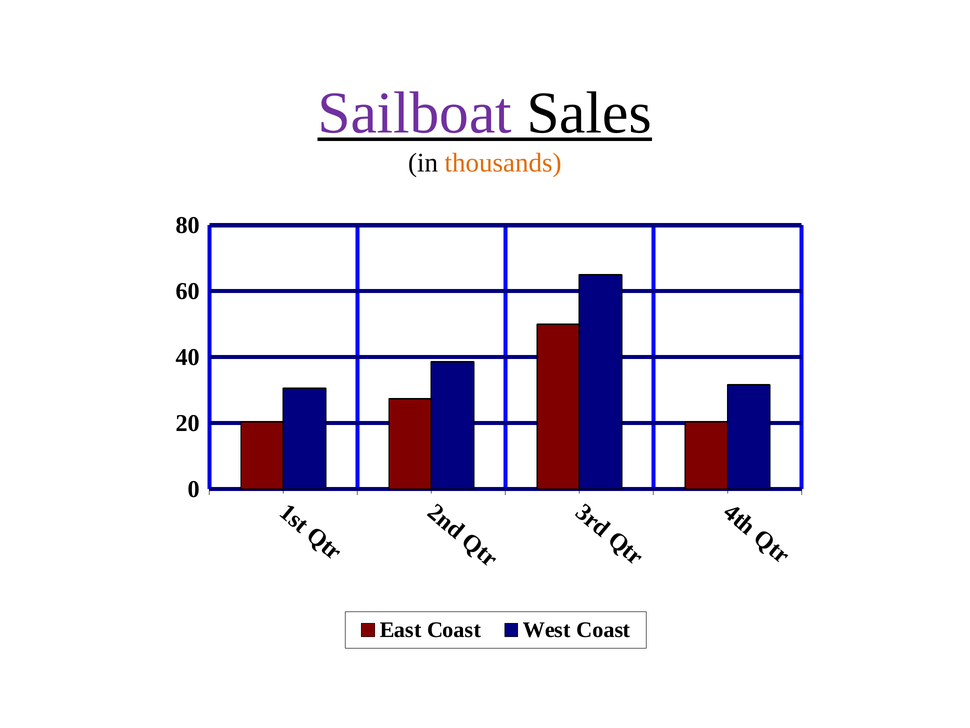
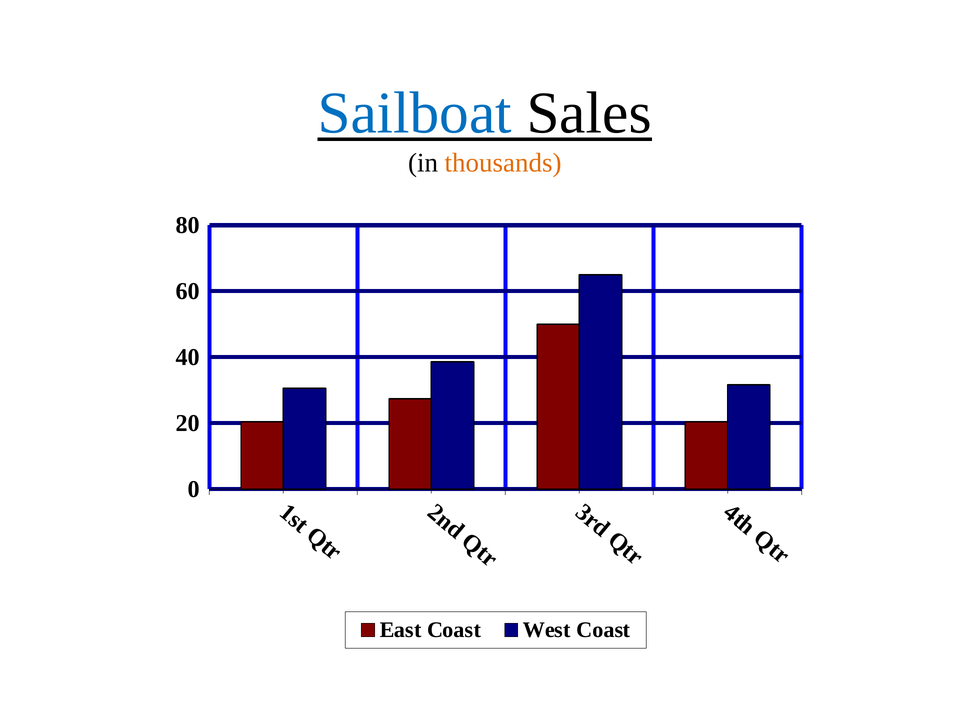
Sailboat colour: purple -> blue (415, 113)
